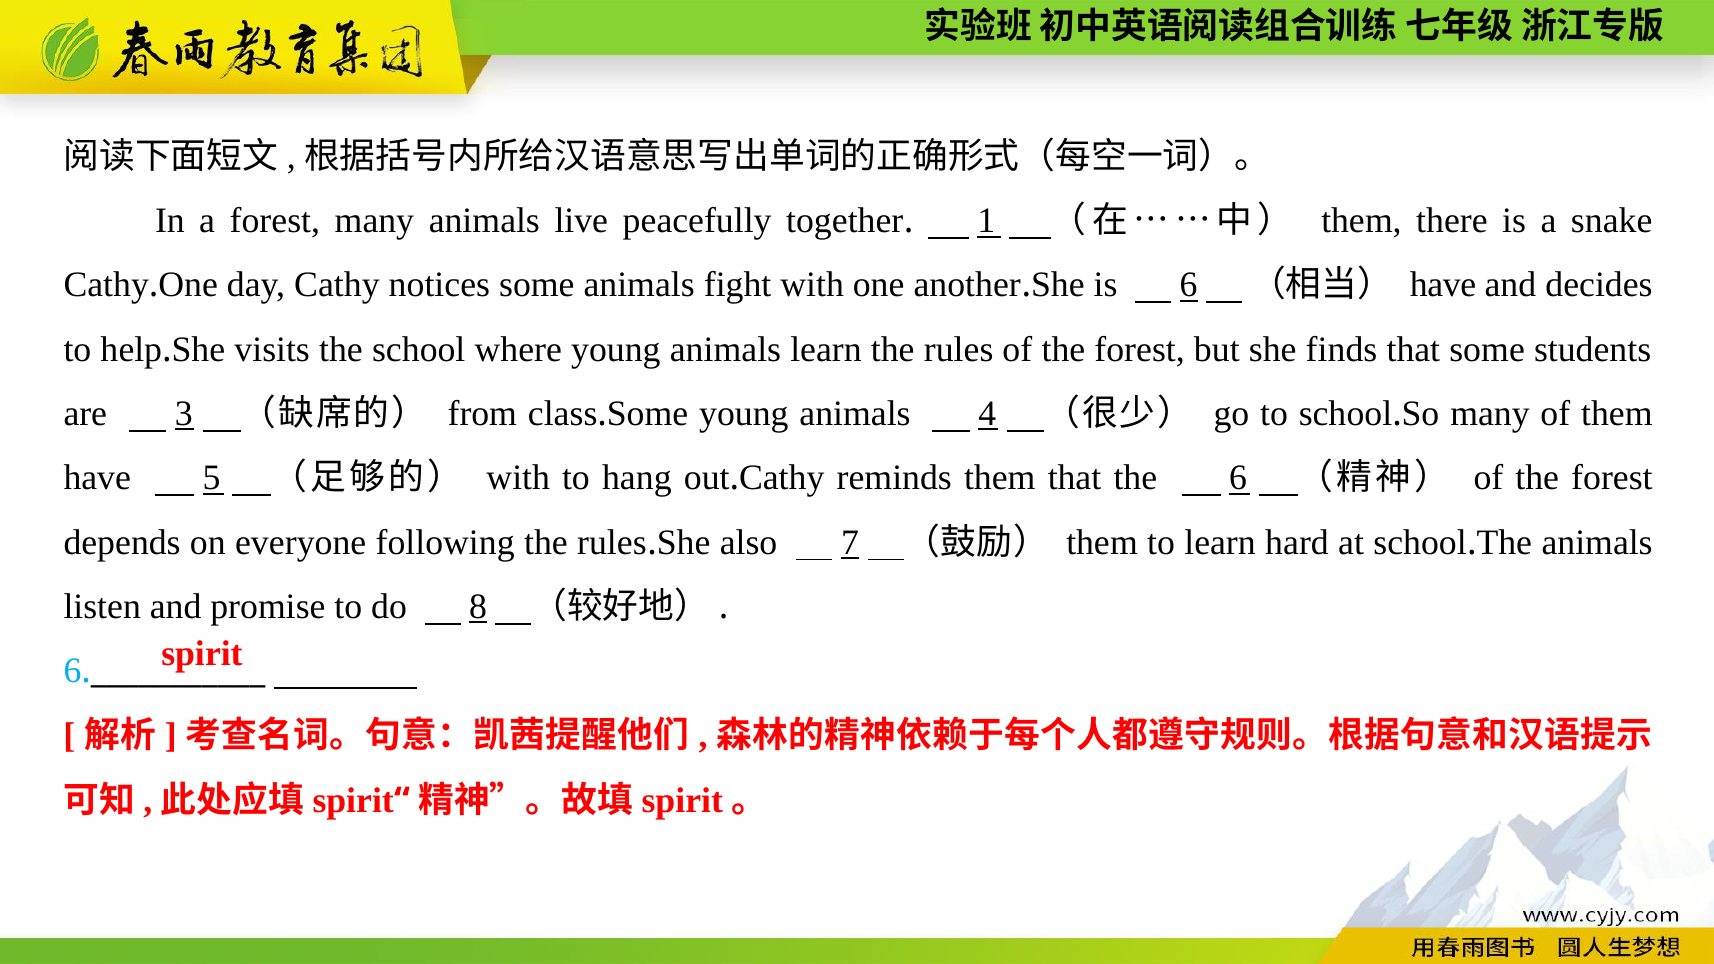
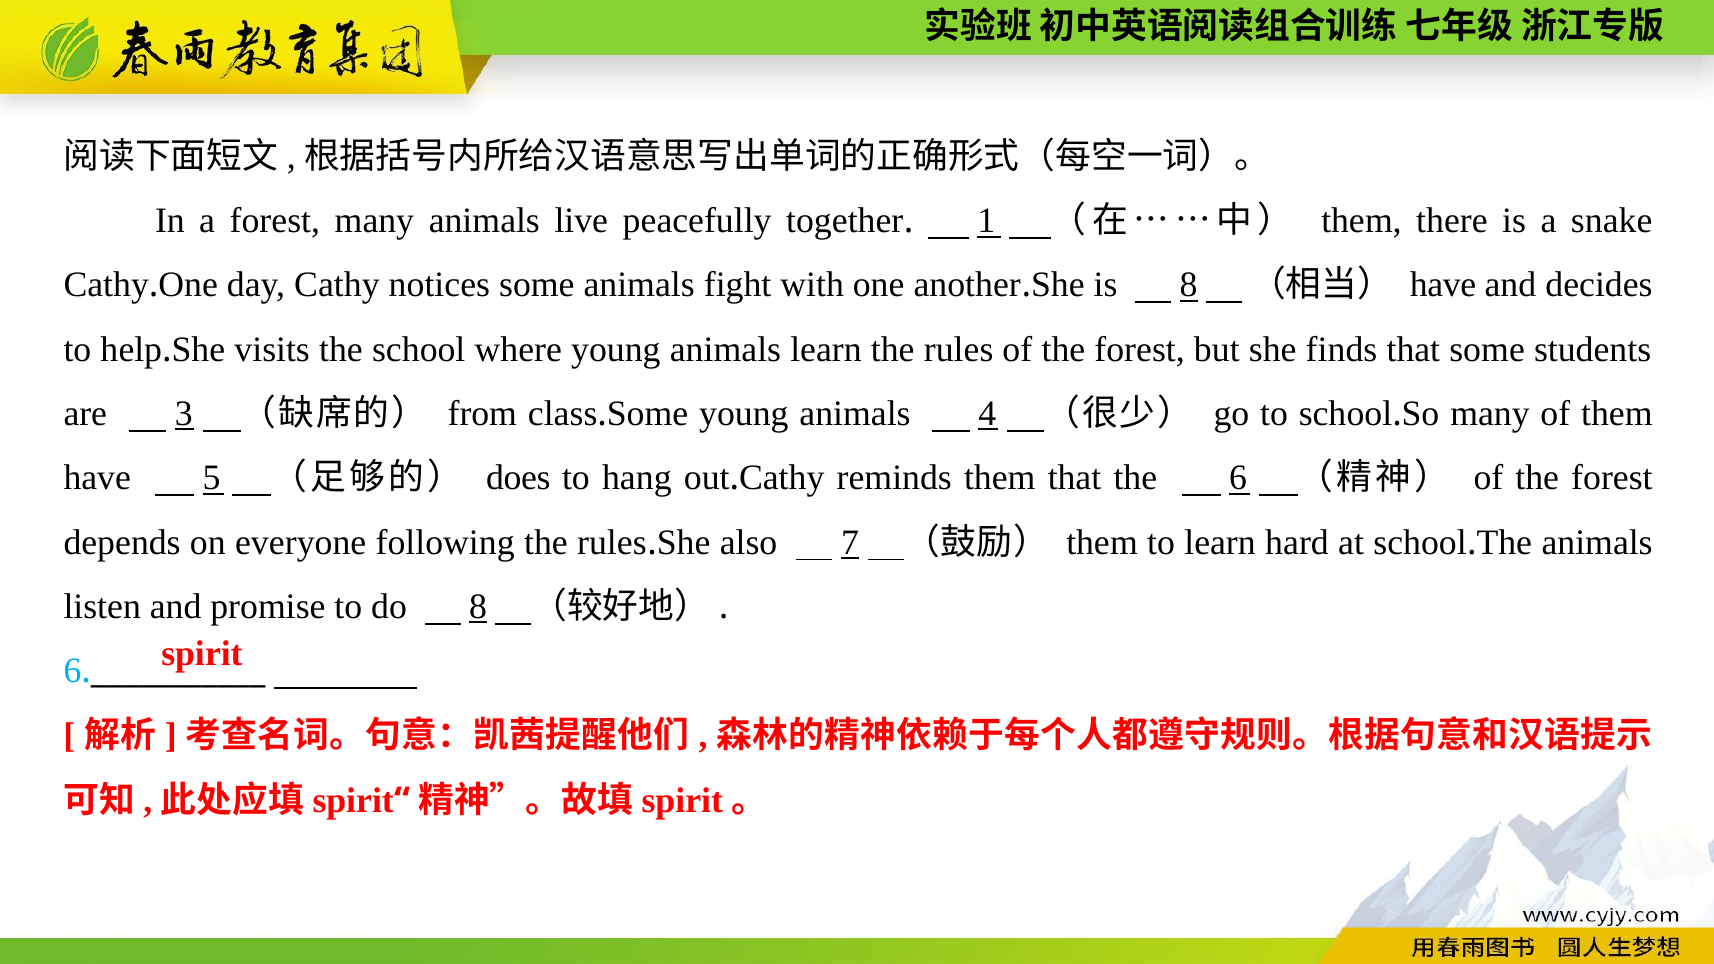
is 6: 6 -> 8 (1189, 285)
with: with -> does (518, 478)
